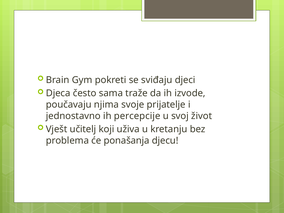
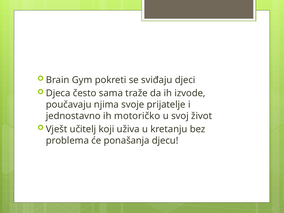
percepcije: percepcije -> motoričko (137, 116)
